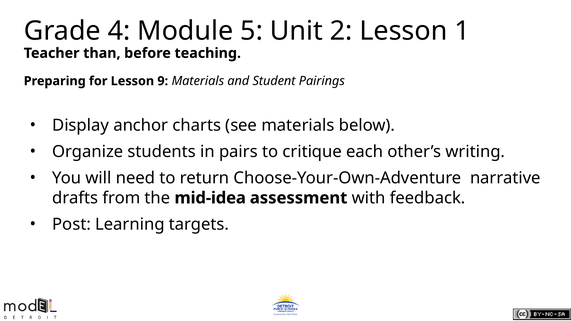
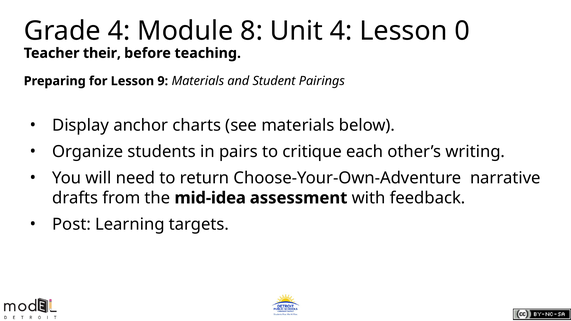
5: 5 -> 8 (252, 31)
Unit 2: 2 -> 4 (341, 31)
1: 1 -> 0 (462, 31)
than: than -> their (102, 53)
